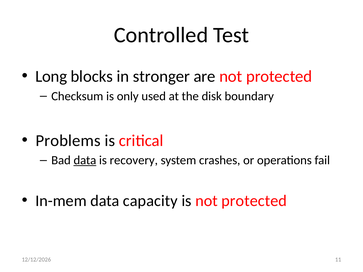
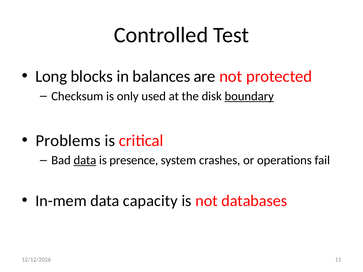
stronger: stronger -> balances (161, 76)
boundary underline: none -> present (249, 96)
recovery: recovery -> presence (134, 160)
is not protected: protected -> databases (254, 201)
